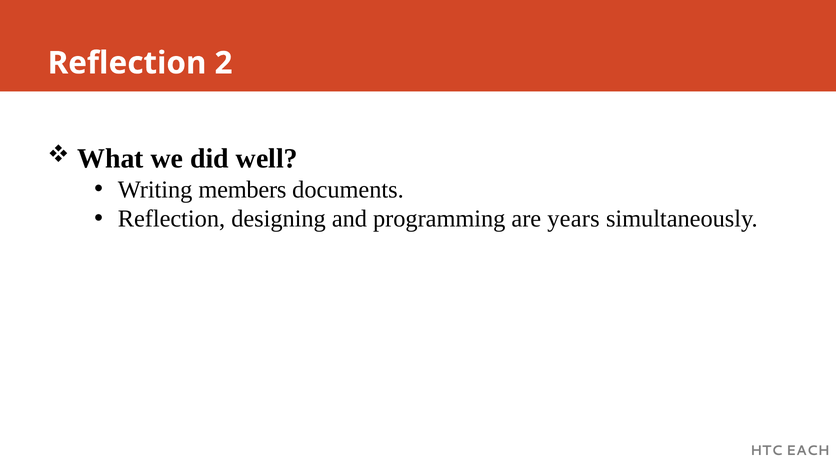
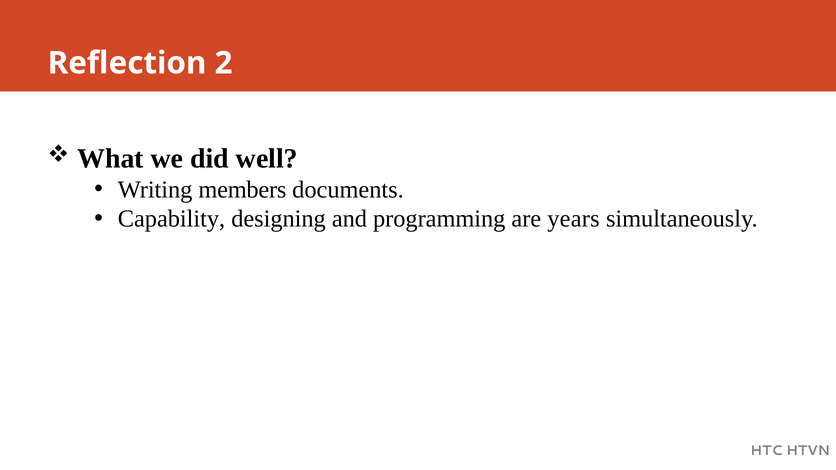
Reflection: Reflection -> Capability (171, 219)
EACH: EACH -> HTVN (808, 451)
